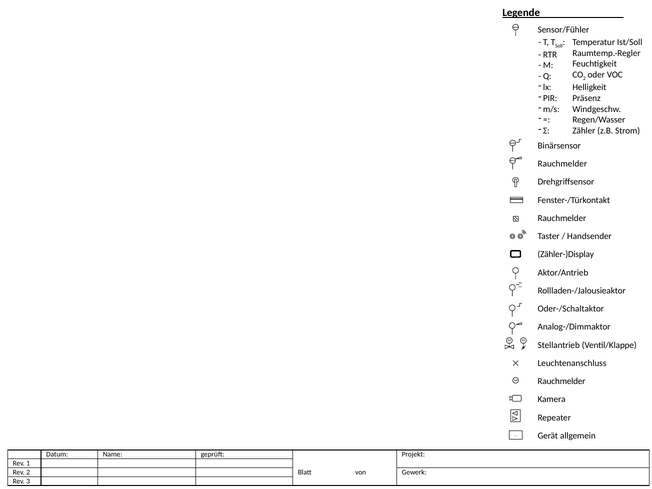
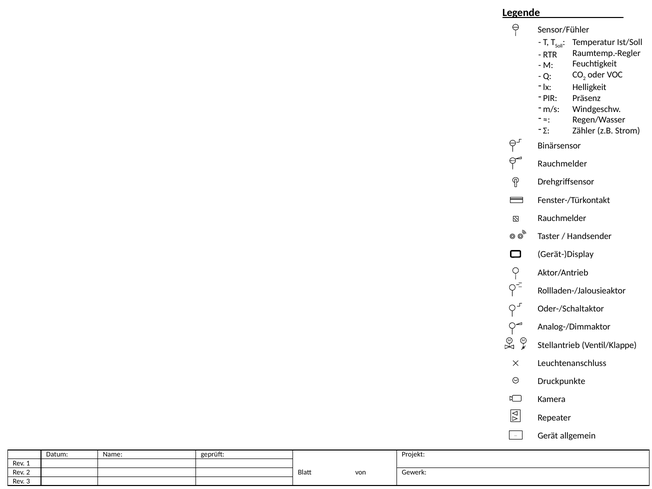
Zähler-)Display: Zähler-)Display -> Gerät-)Display (566, 254)
Rauchmelder: Rauchmelder -> Druckpunkte (562, 381)
